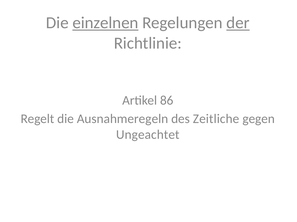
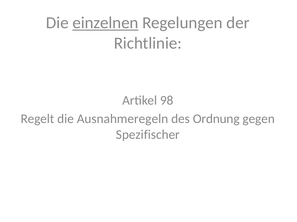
der underline: present -> none (238, 23)
86: 86 -> 98 (167, 101)
Zeitliche: Zeitliche -> Ordnung (216, 119)
Ungeachtet: Ungeachtet -> Spezifischer (148, 135)
